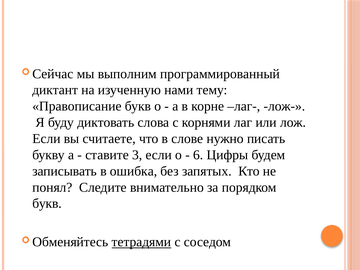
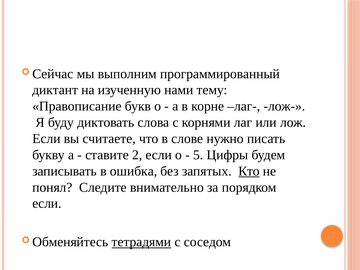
3: 3 -> 2 (137, 155)
6: 6 -> 5 (198, 155)
Кто underline: none -> present (249, 171)
букв: букв -> если (47, 204)
